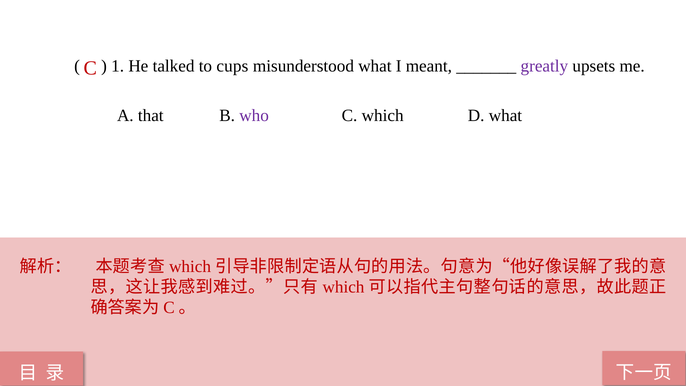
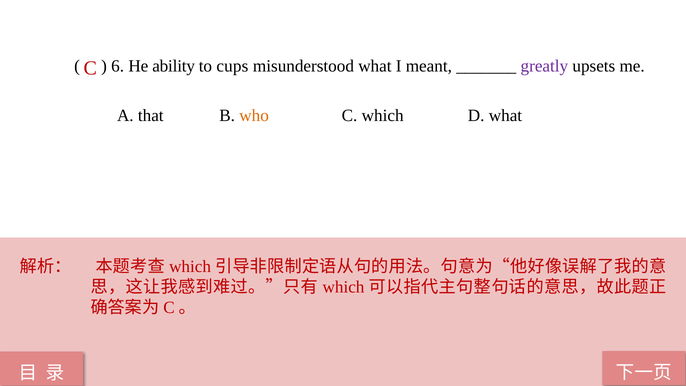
1: 1 -> 6 (118, 66)
talked: talked -> ability (174, 66)
who colour: purple -> orange (254, 115)
